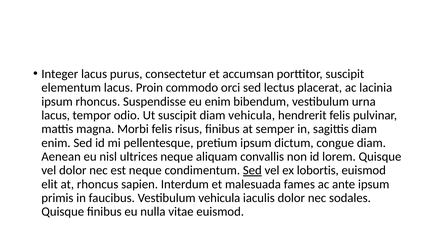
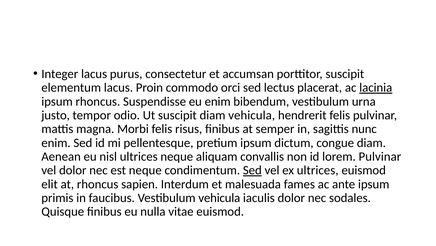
lacinia underline: none -> present (376, 87)
lacus: lacus -> justo (56, 115)
sagittis diam: diam -> nunc (364, 129)
lorem Quisque: Quisque -> Pulvinar (380, 156)
ex lobortis: lobortis -> ultrices (318, 170)
